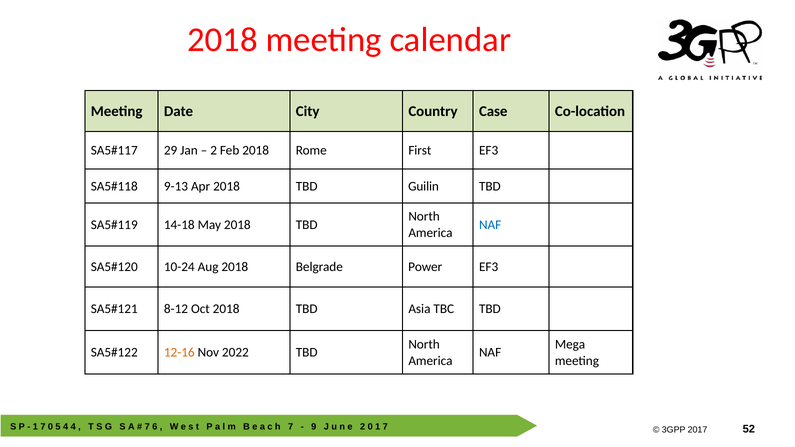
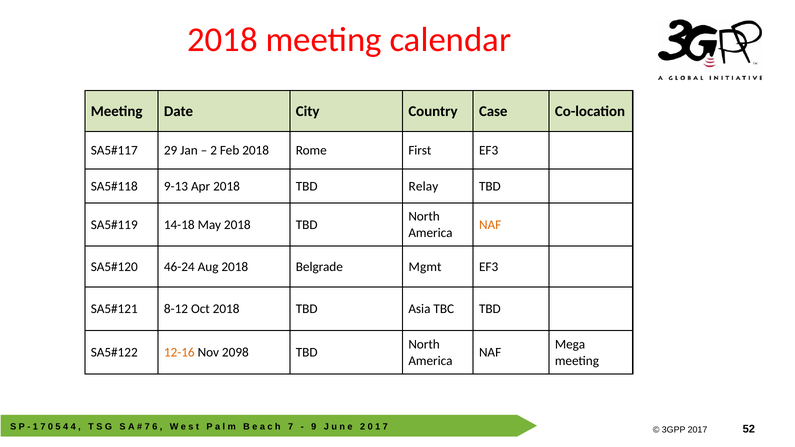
Guilin: Guilin -> Relay (423, 186)
NAF colour: blue -> orange (490, 225)
10-24: 10-24 -> 46-24 (179, 267)
Power: Power -> Mgmt (425, 267)
2022: 2022 -> 2098 (235, 353)
